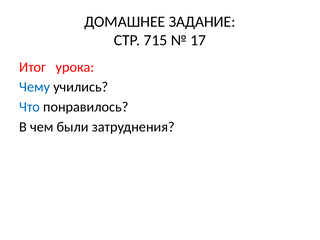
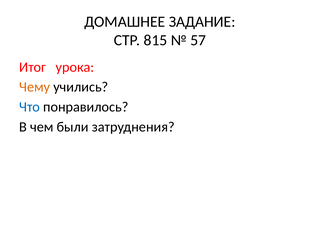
715: 715 -> 815 (155, 40)
17: 17 -> 57 (198, 40)
Чему colour: blue -> orange (35, 87)
